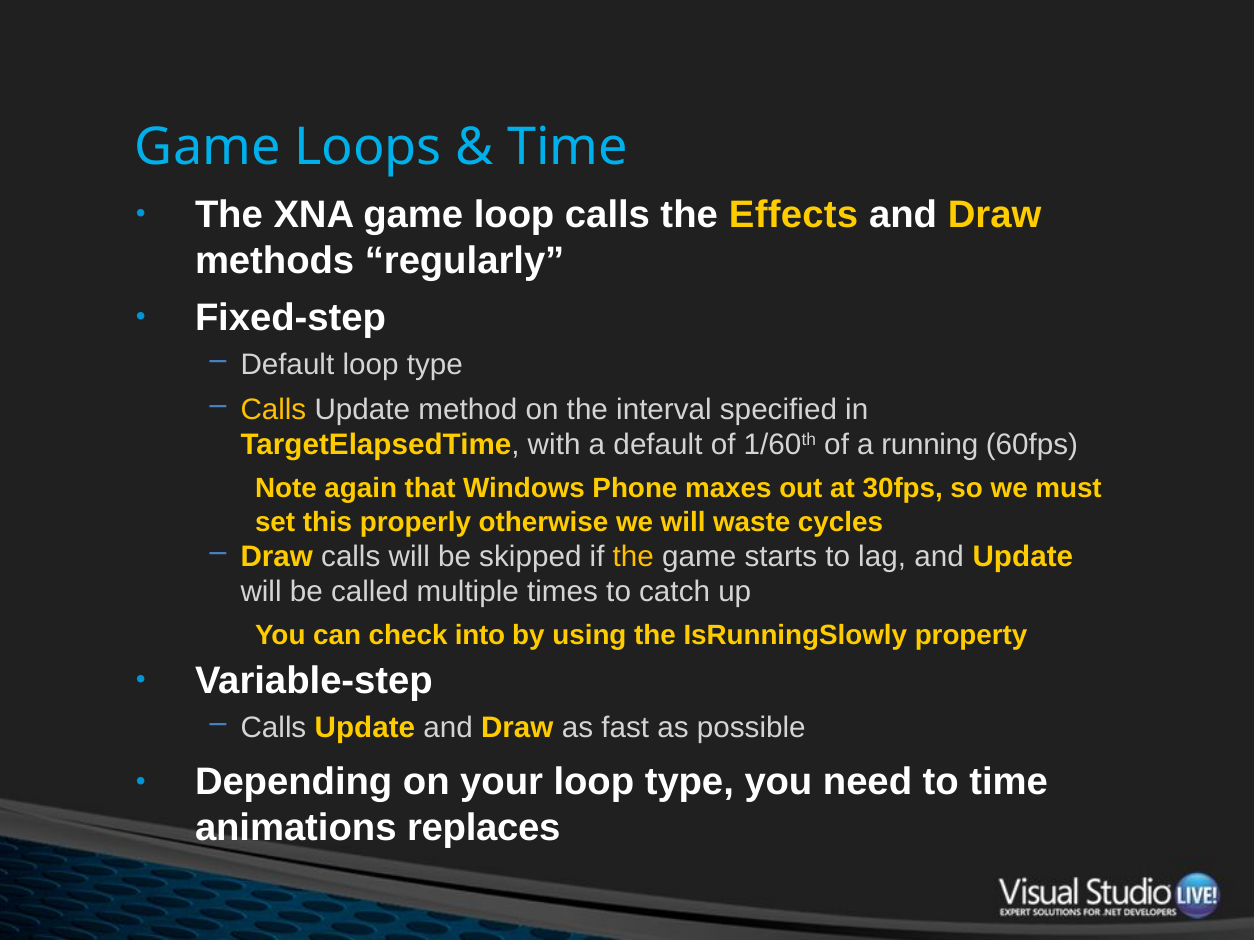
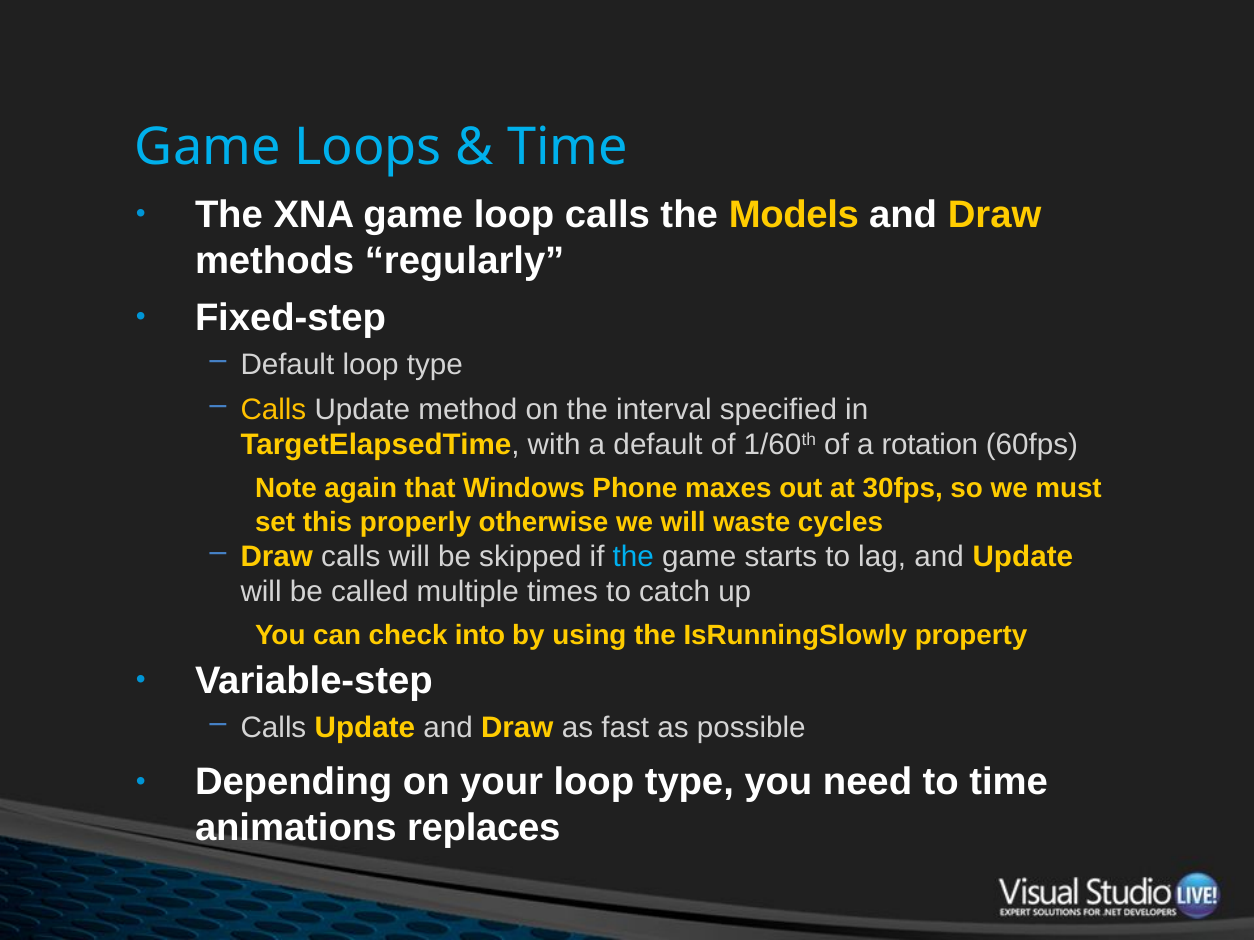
Effects: Effects -> Models (794, 215)
running: running -> rotation (930, 445)
the colour: yellow -> light blue (633, 557)
